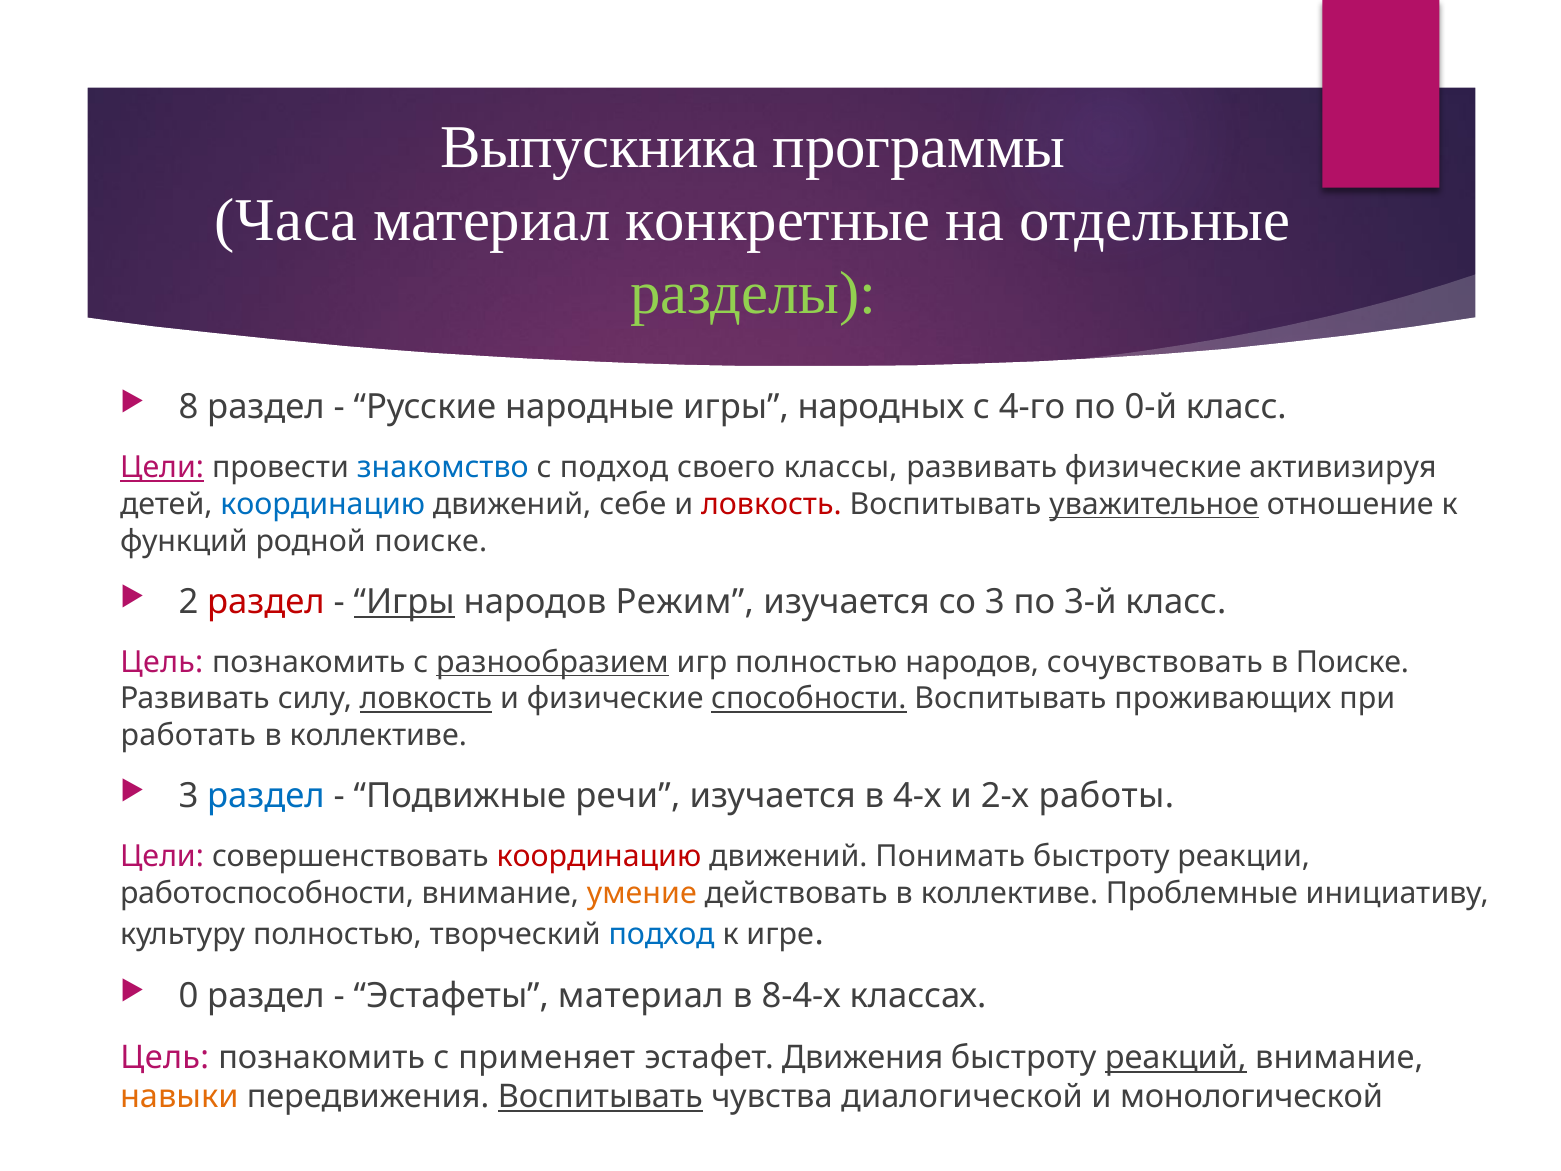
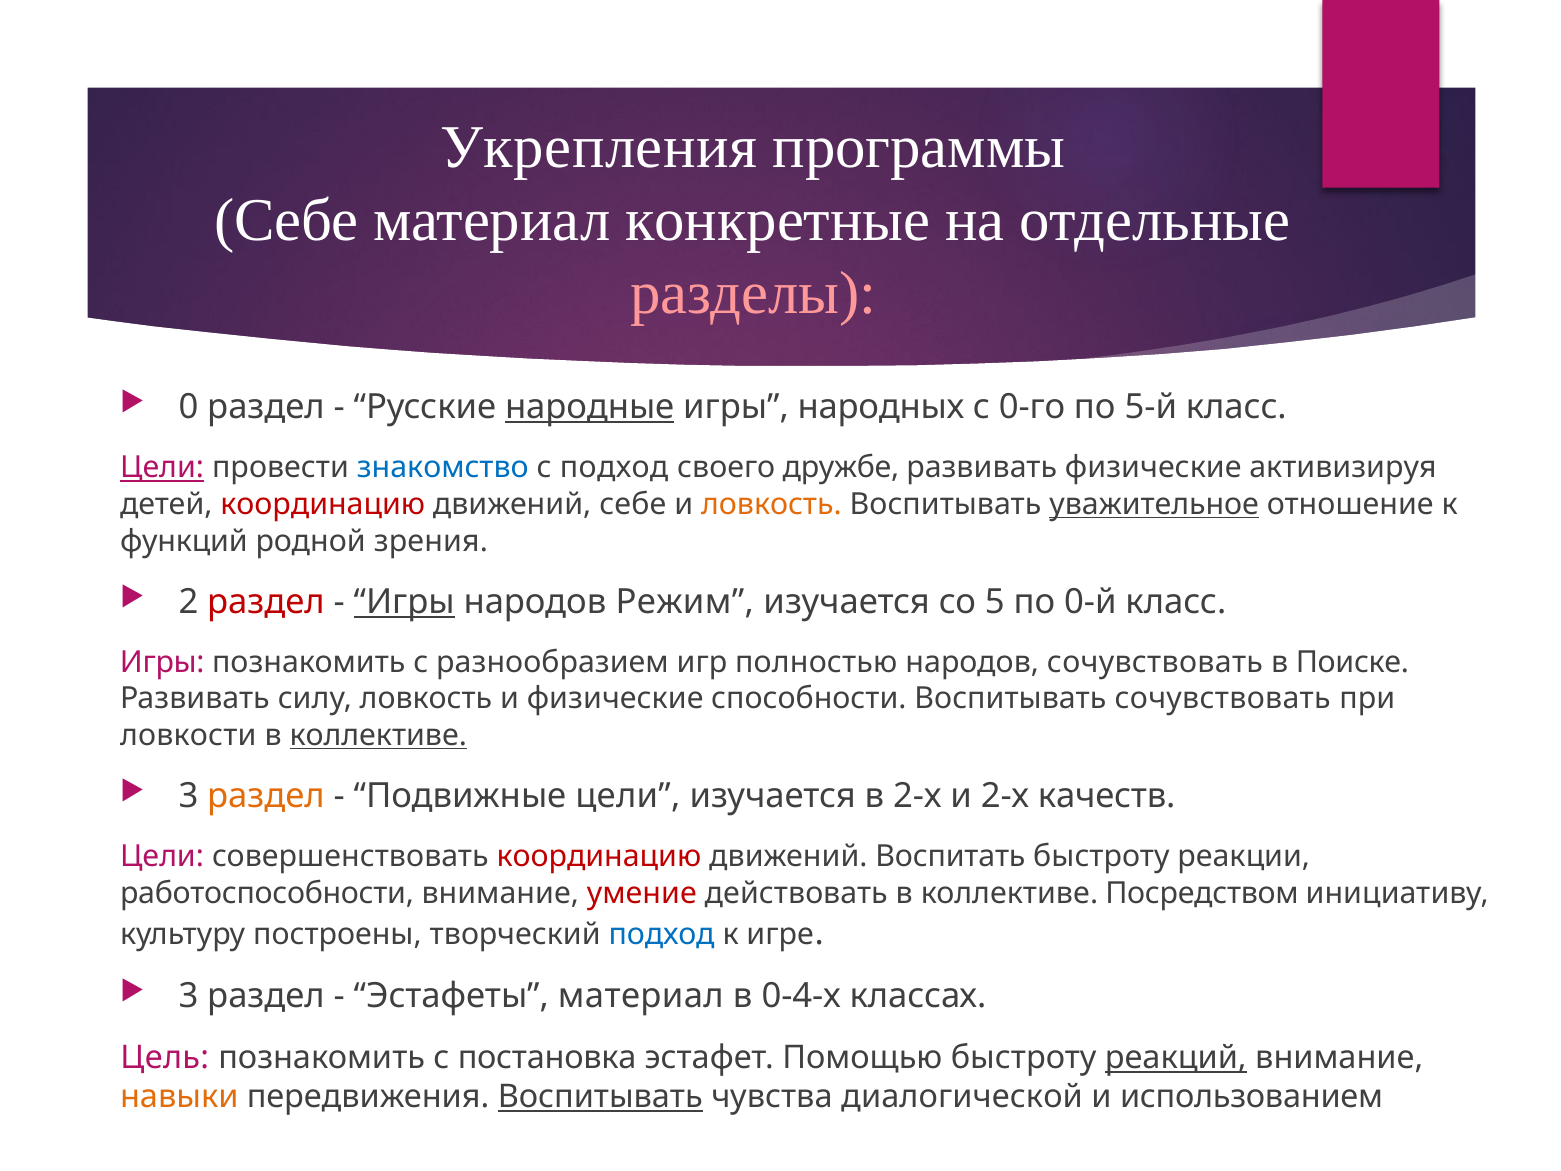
Выпускника: Выпускника -> Укрепления (599, 148)
Часа: Часа -> Себе (287, 221)
разделы colour: light green -> pink (753, 294)
8: 8 -> 0 (189, 407)
народные underline: none -> present (590, 407)
4-го: 4-го -> 0-го (1032, 407)
0-й: 0-й -> 5-й (1151, 407)
классы: классы -> дружбе (841, 468)
координацию colour: blue -> red (323, 504)
ловкость colour: red -> orange (771, 504)
родной поиске: поиске -> зрения (431, 541)
со 3: 3 -> 5 (995, 602)
3-й: 3-й -> 0-й (1090, 602)
Цель: Цель -> Игры (162, 662)
разнообразием underline: present -> none (553, 662)
ловкость underline: present -> none (426, 699)
способности underline: present -> none (809, 699)
Воспитывать проживающих: проживающих -> сочувствовать (1223, 699)
работать: работать -> ловкости (188, 735)
коллективе underline: none -> present (378, 735)
раздел colour: blue -> orange (266, 796)
Подвижные речи: речи -> цели (628, 796)
в 4-х: 4-х -> 2-х (917, 796)
работы: работы -> качеств (1107, 796)
Понимать: Понимать -> Воспитать (950, 857)
умение colour: orange -> red (642, 893)
Проблемные: Проблемные -> Посредством (1202, 893)
культуру полностью: полностью -> построены (337, 934)
0: 0 -> 3 (189, 996)
8-4-х: 8-4-х -> 0-4-х (801, 996)
применяет: применяет -> постановка (547, 1058)
Движения: Движения -> Помощью (862, 1058)
монологической: монологической -> использованием (1252, 1097)
